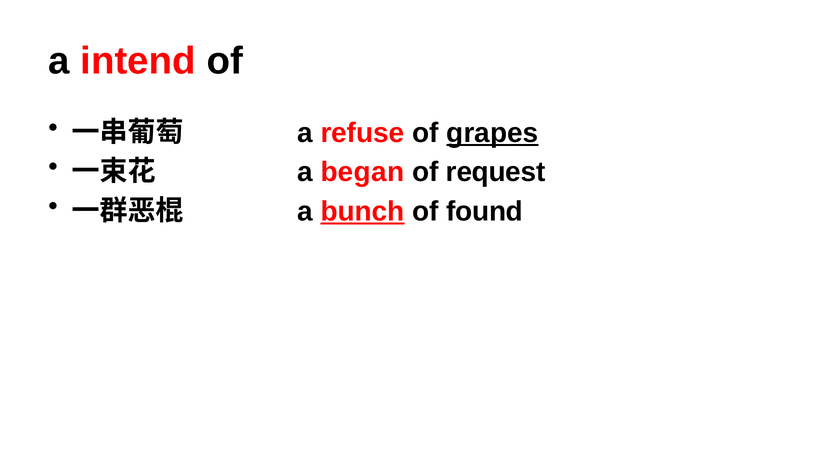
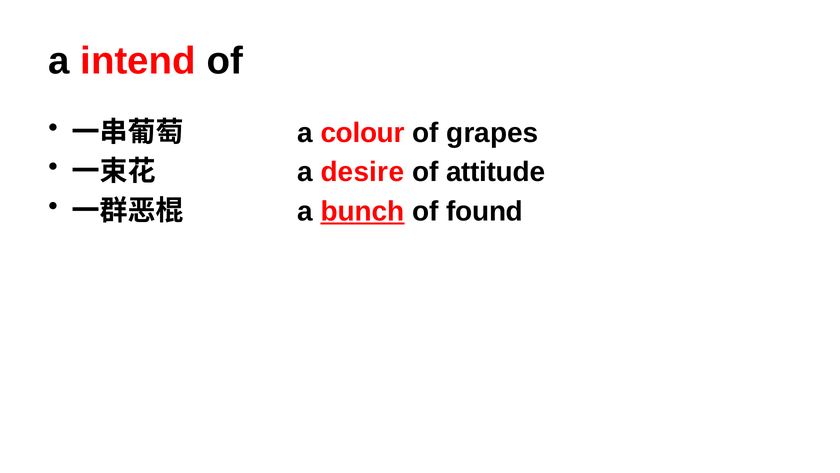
refuse: refuse -> colour (363, 133)
grapes underline: present -> none (492, 133)
began: began -> desire (362, 172)
request: request -> attitude (496, 172)
